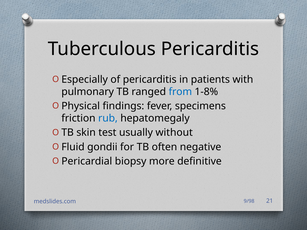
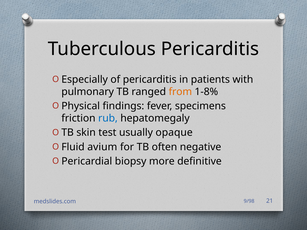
from colour: blue -> orange (180, 92)
without: without -> opaque (174, 133)
gondii: gondii -> avium (102, 147)
